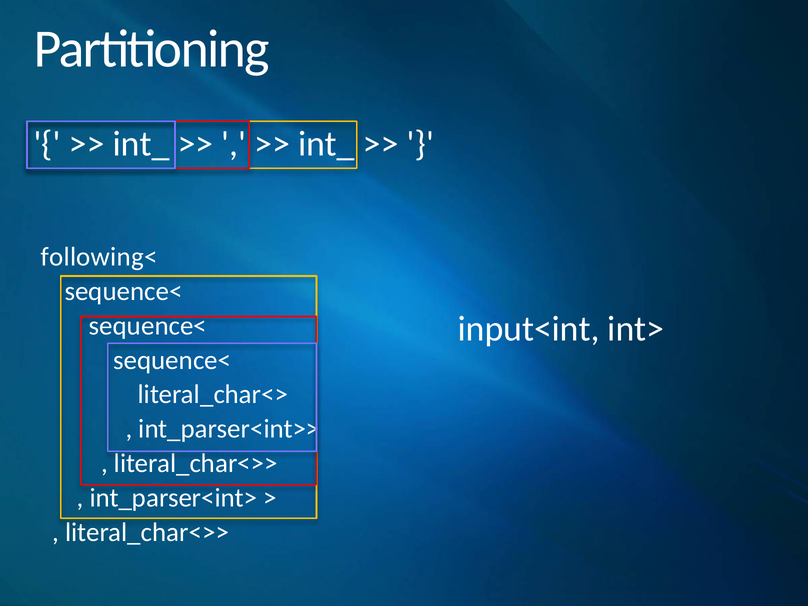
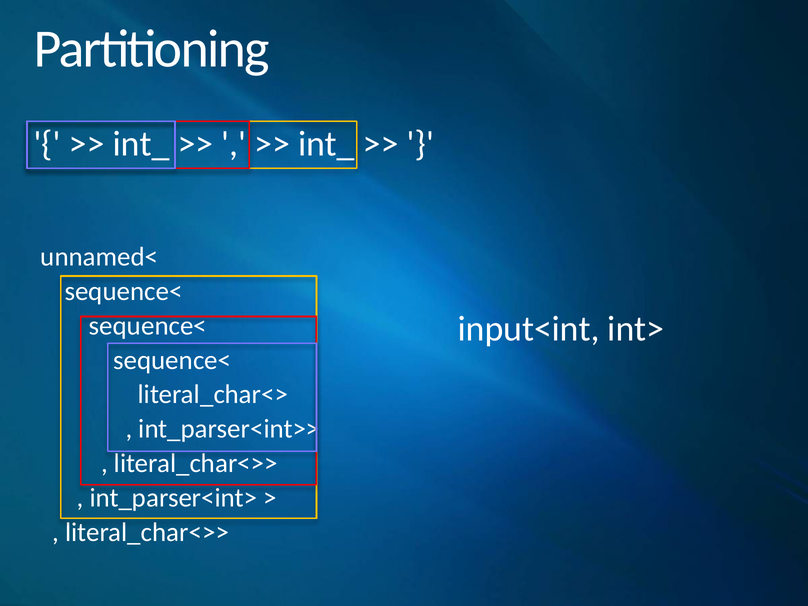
following<: following< -> unnamed< (99, 257)
